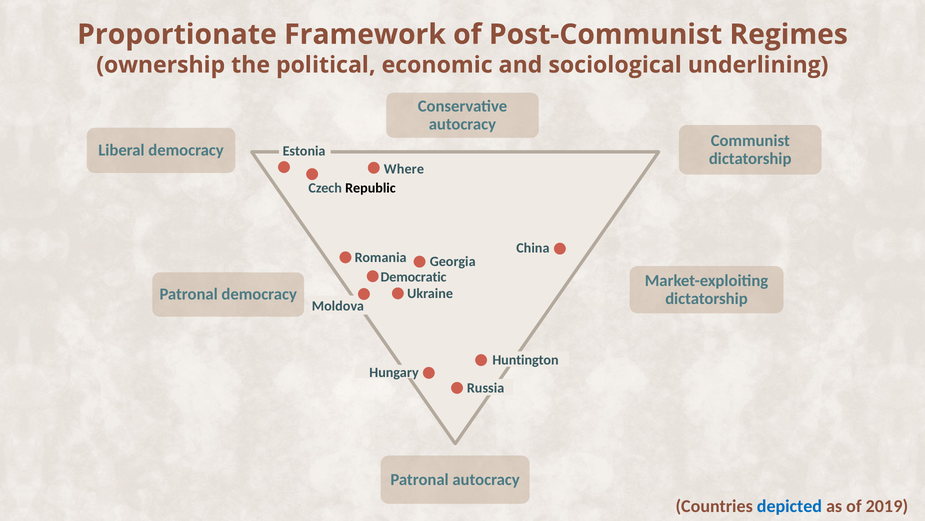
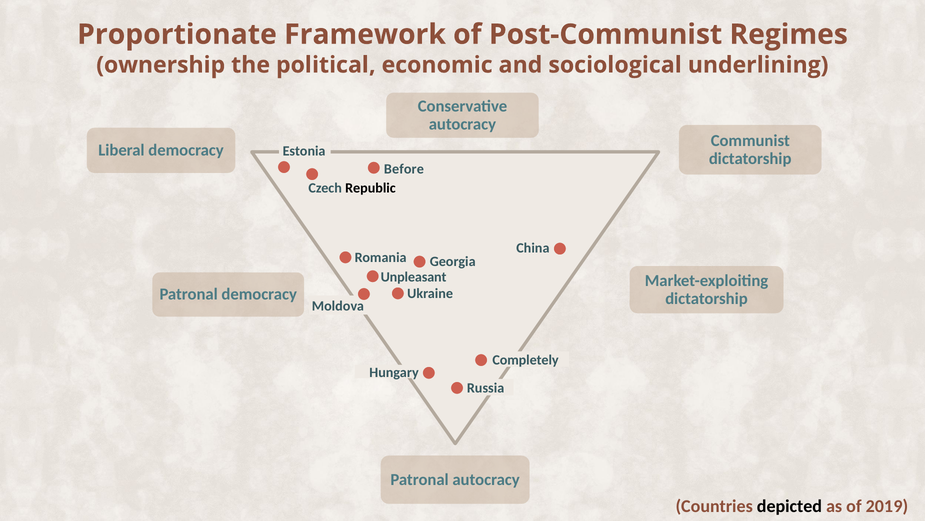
Where: Where -> Before (404, 169)
Democratic: Democratic -> Unpleasant (414, 277)
Huntington: Huntington -> Completely (526, 360)
depicted colour: blue -> black (789, 506)
